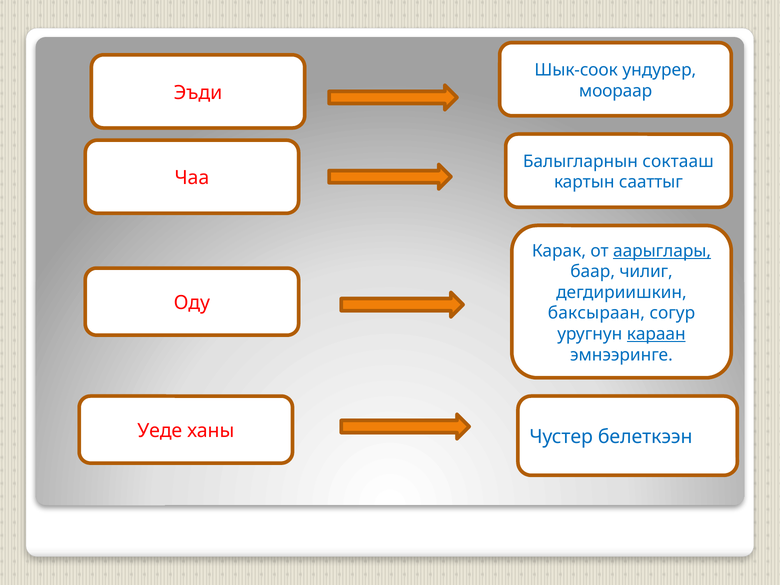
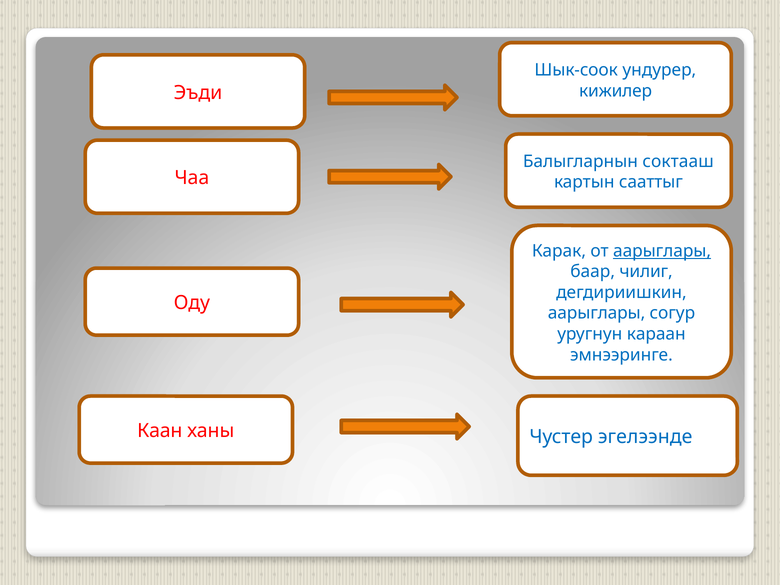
моораар: моораар -> кижилер (616, 91)
баксыраан: баксыраан -> аарыглары (597, 313)
караан underline: present -> none (656, 334)
Уеде: Уеде -> Каан (160, 431)
белеткээн: белеткээн -> эгелээнде (645, 437)
